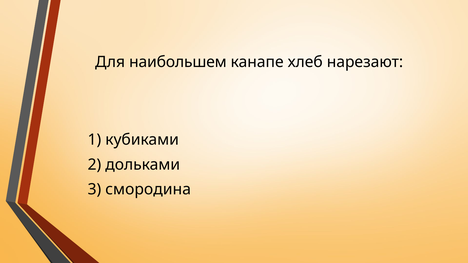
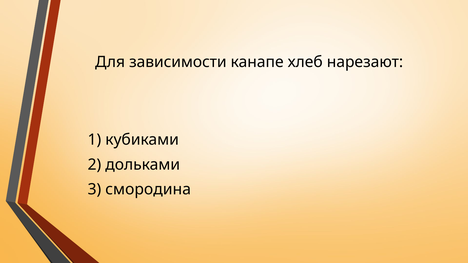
наибольшем: наибольшем -> зависимости (178, 62)
